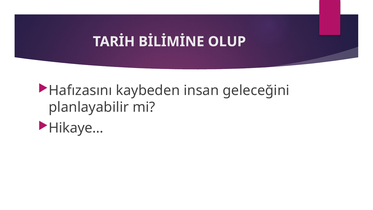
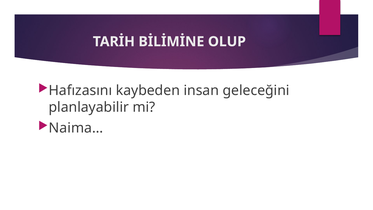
Hikaye…: Hikaye… -> Naima… (76, 128)
